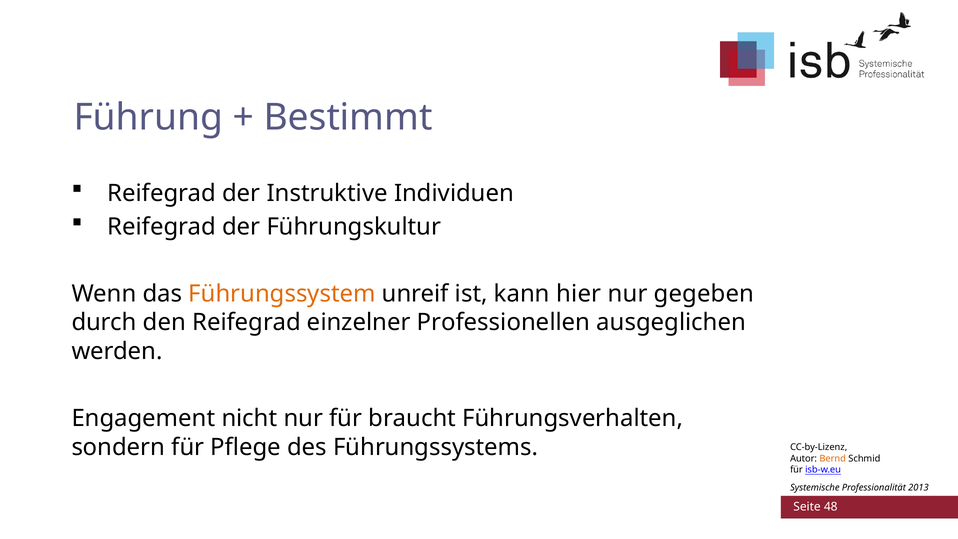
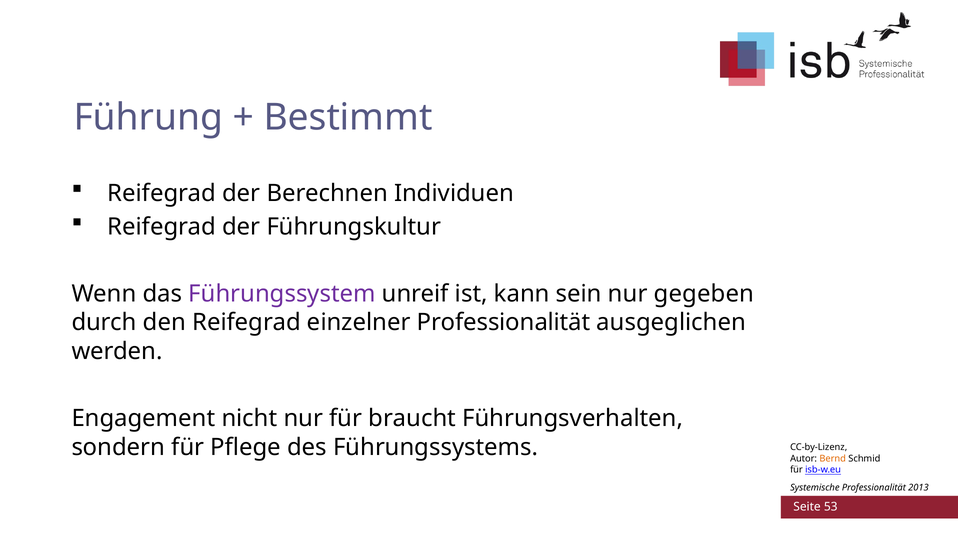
Instruktive: Instruktive -> Berechnen (327, 193)
Führungssystem colour: orange -> purple (282, 294)
hier: hier -> sein (579, 294)
einzelner Professionellen: Professionellen -> Professionalität (504, 323)
48: 48 -> 53 (831, 507)
